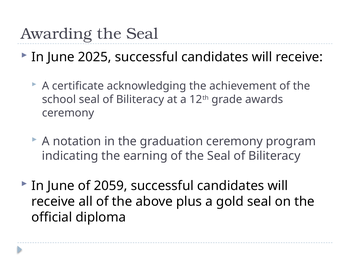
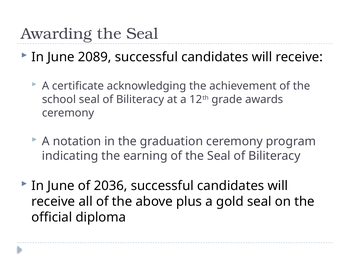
2025: 2025 -> 2089 (95, 57)
2059: 2059 -> 2036 (111, 186)
